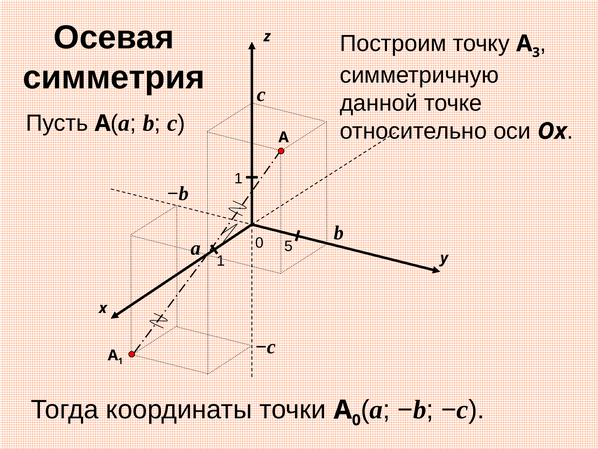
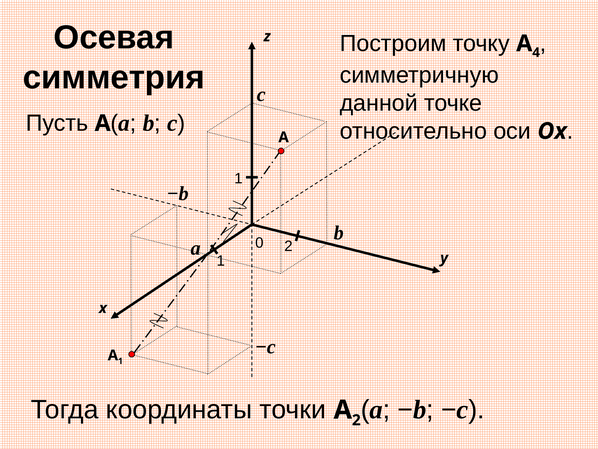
3: 3 -> 4 (536, 52)
0 5: 5 -> 2 (288, 246)
A 0: 0 -> 2 (356, 420)
